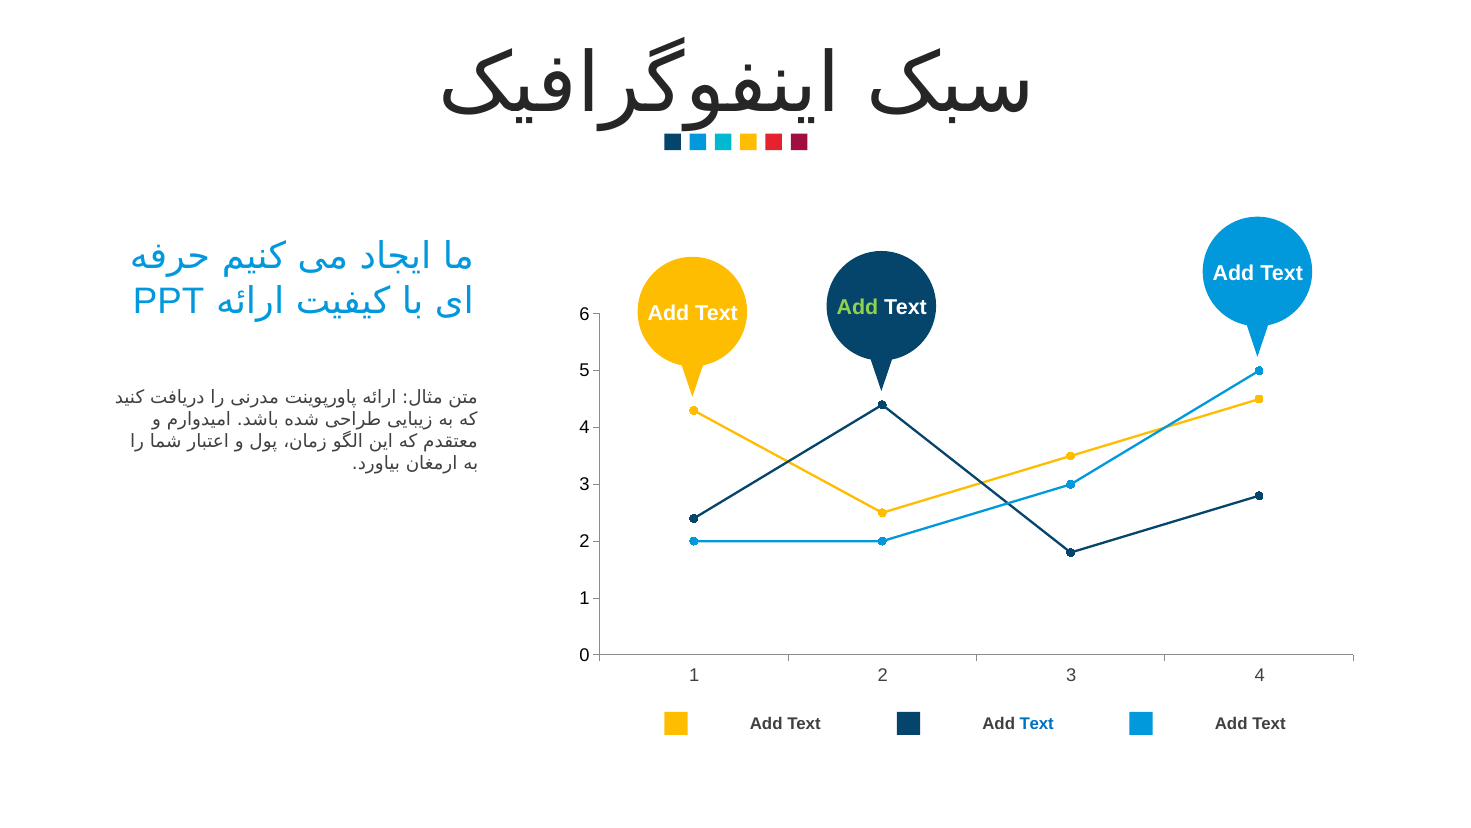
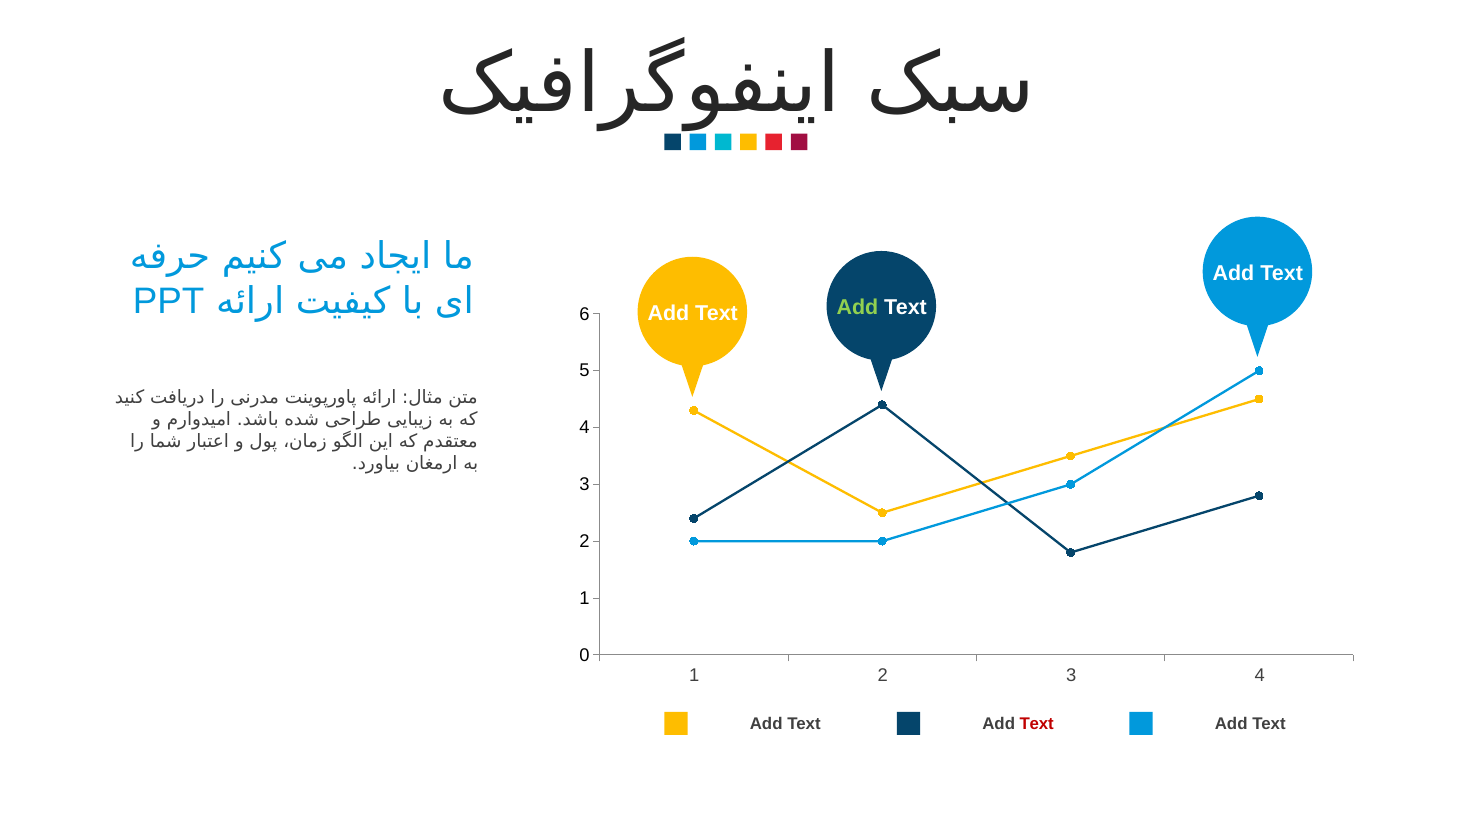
Text colour: blue -> red (1037, 724)
